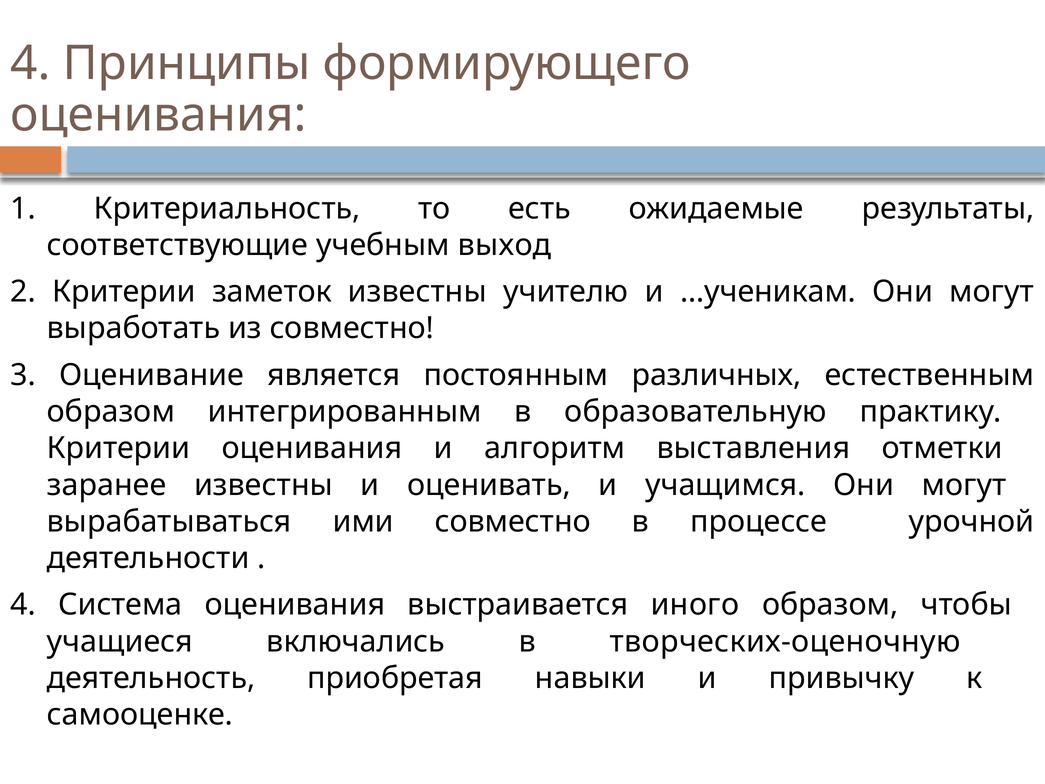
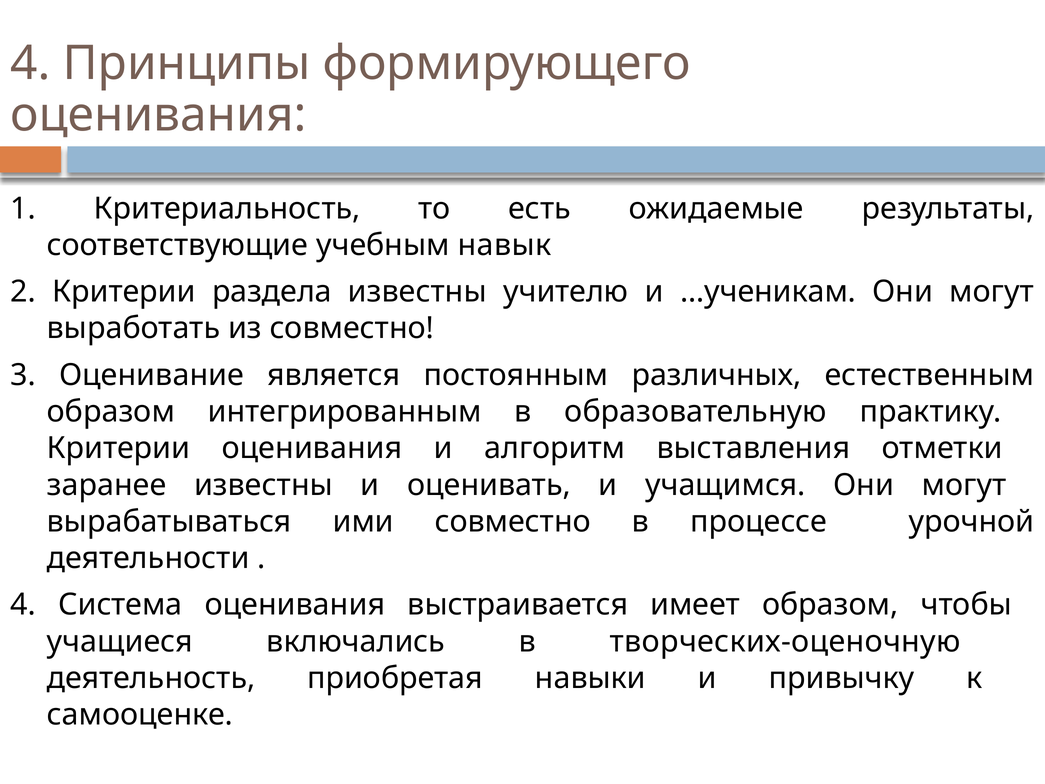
выход: выход -> навык (505, 245)
заметок: заметок -> раздела (272, 292)
иного: иного -> имеет (695, 605)
